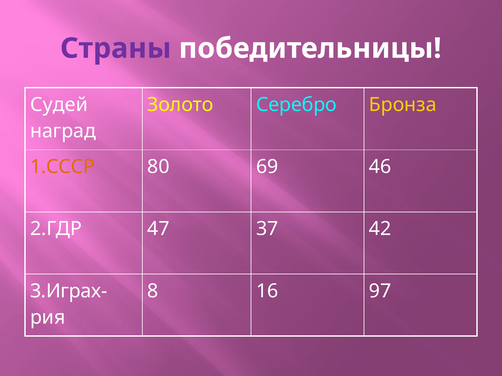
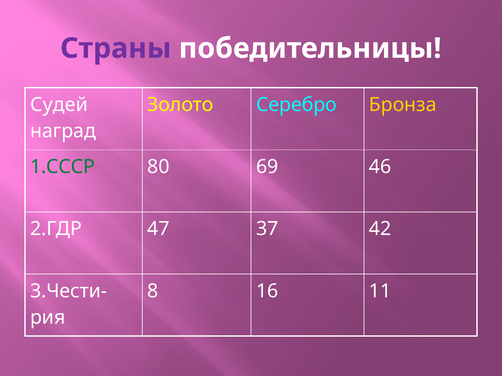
1.СССР colour: orange -> green (63, 167)
3.Играх-: 3.Играх- -> 3.Чести- (69, 291)
97: 97 -> 11 (380, 291)
